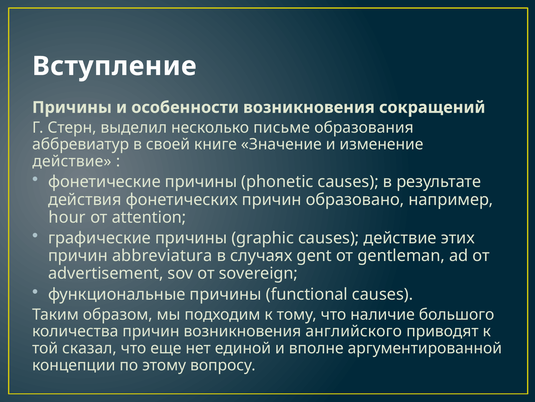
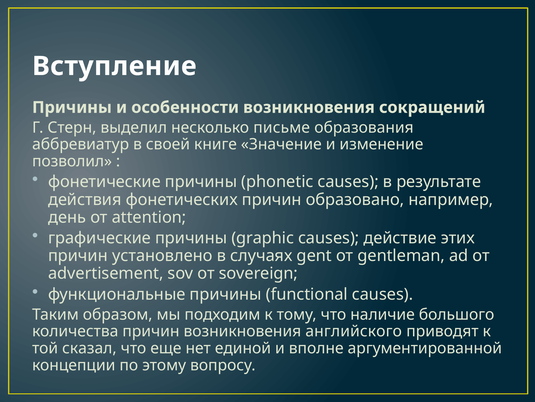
действие: действие -> позволил (72, 161)
hour: hour -> день (67, 217)
abbreviatura: abbreviatura -> установлено (162, 255)
